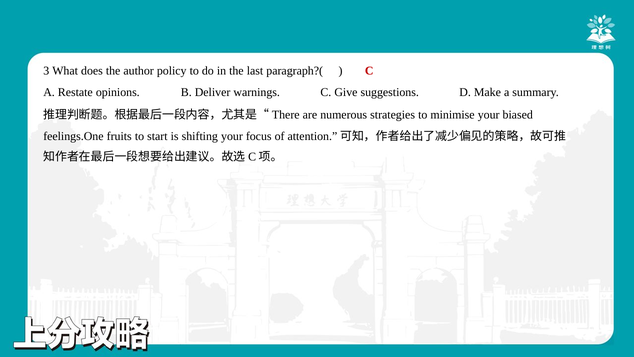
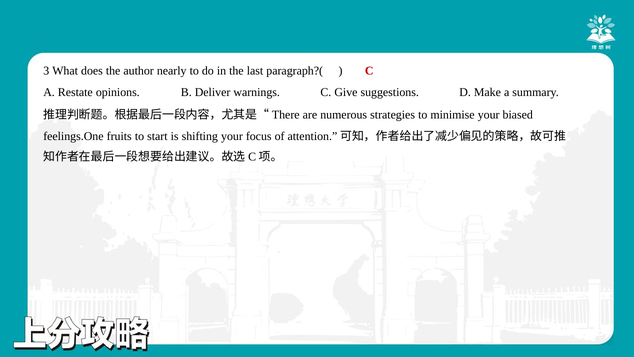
policy: policy -> nearly (172, 71)
